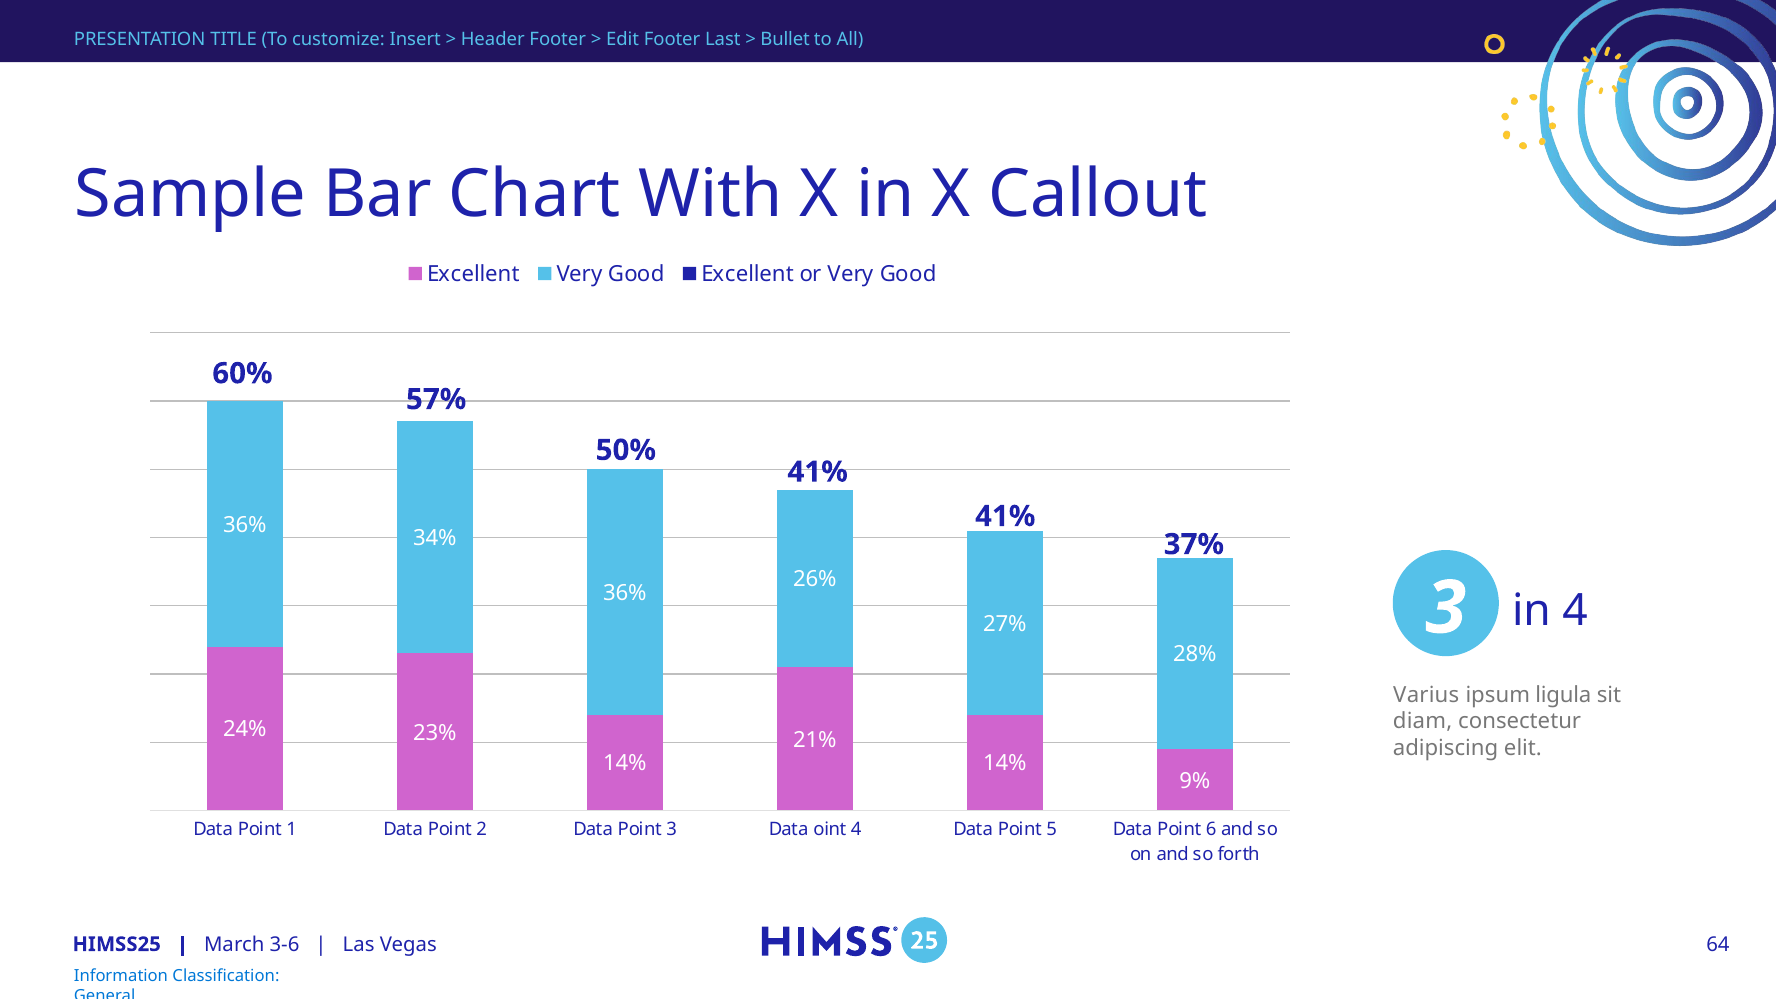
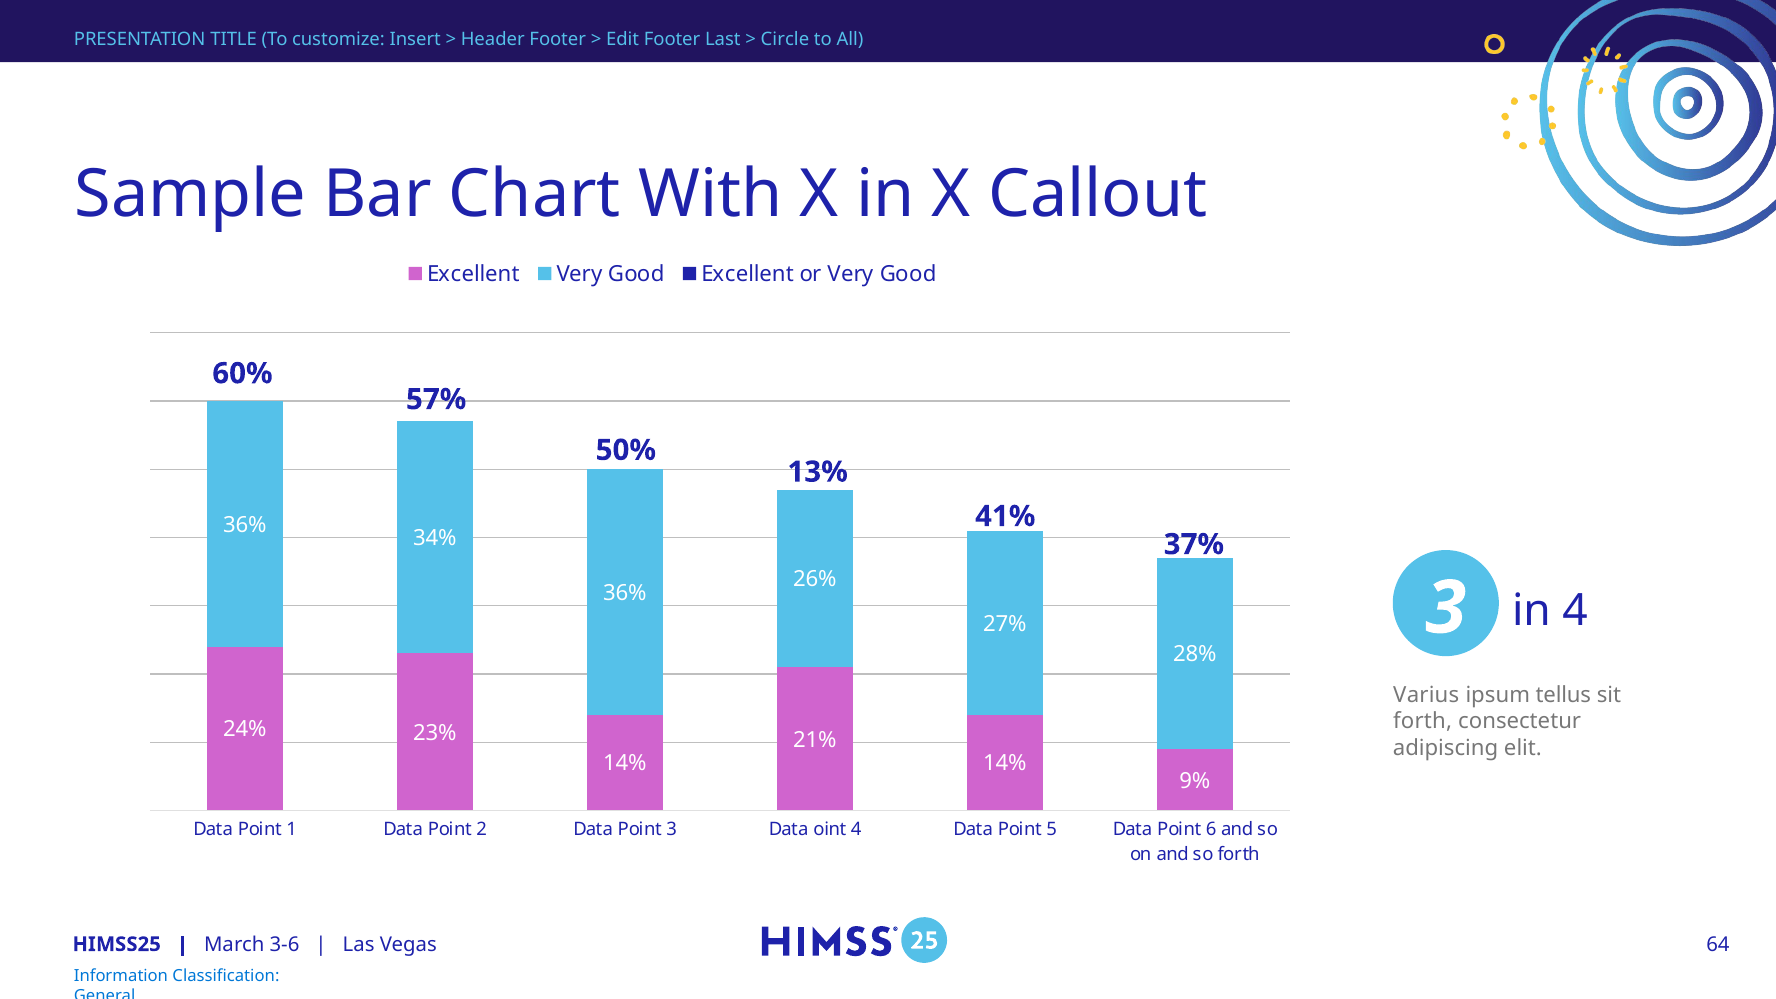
Bullet: Bullet -> Circle (785, 40)
41%: 41% -> 13% (818, 472)
ligula: ligula -> tellus (1563, 695)
diam: diam -> forth (1423, 721)
